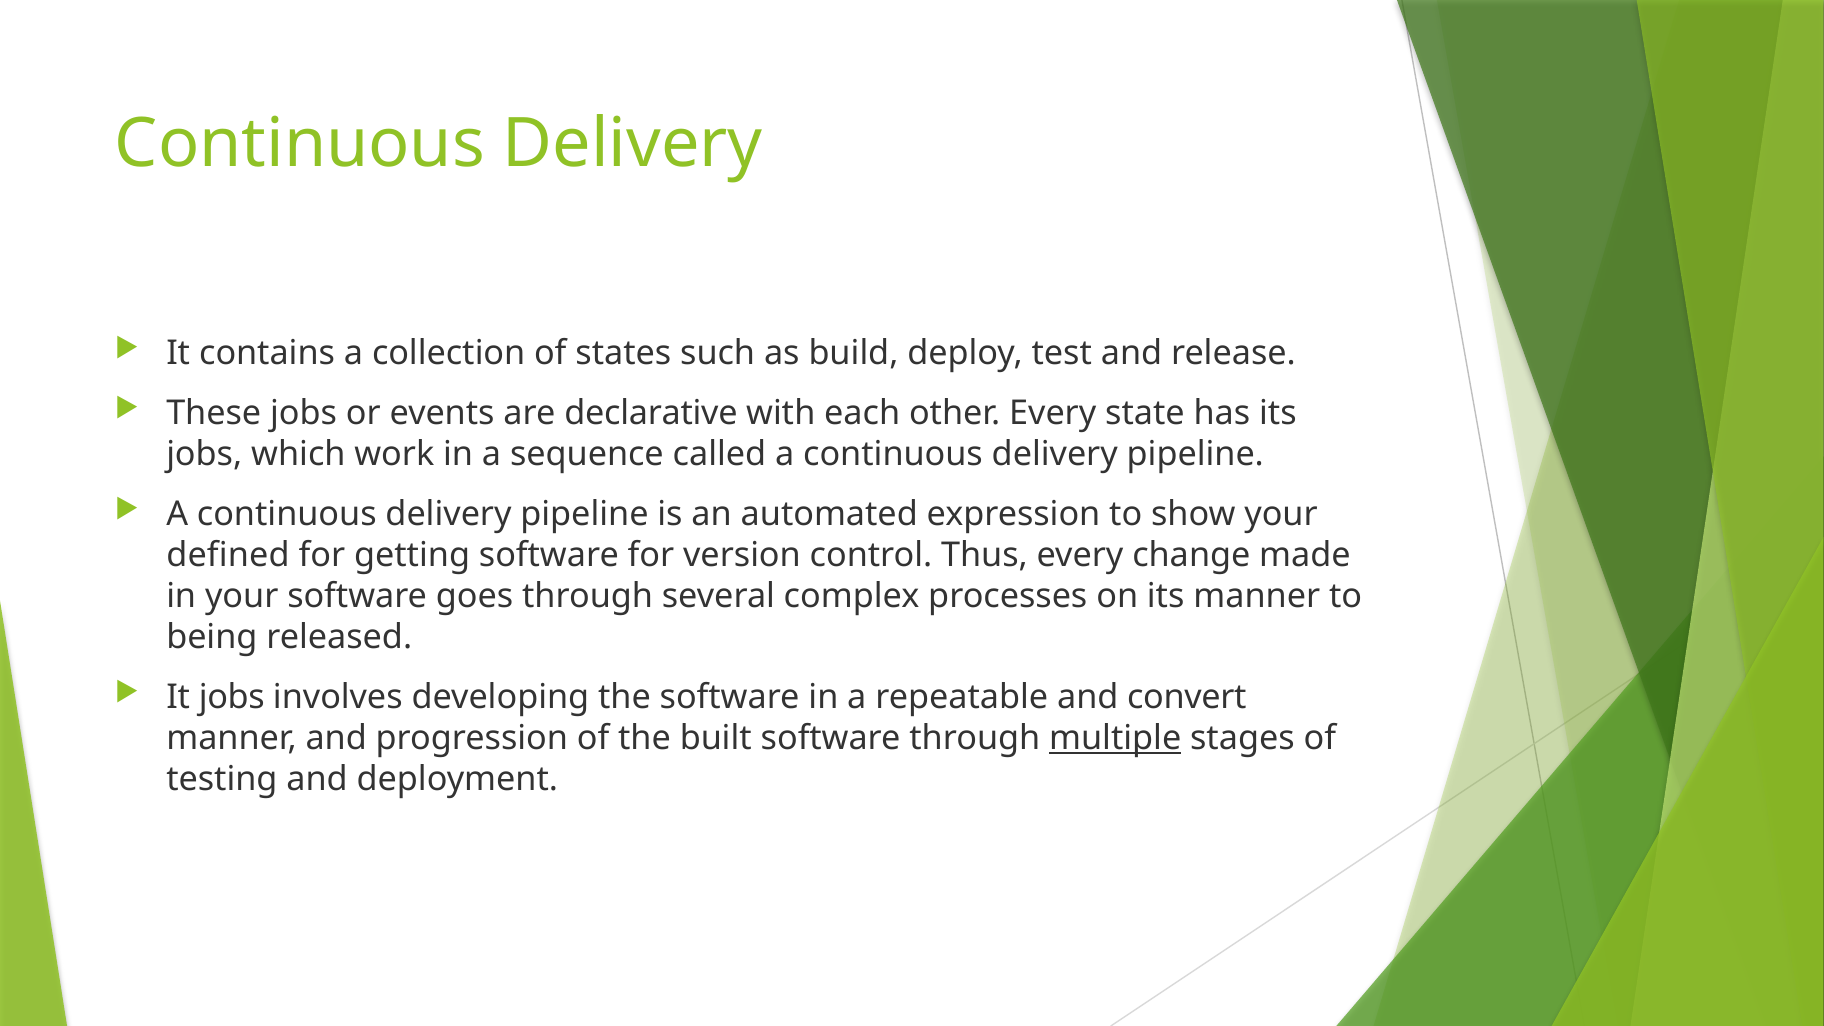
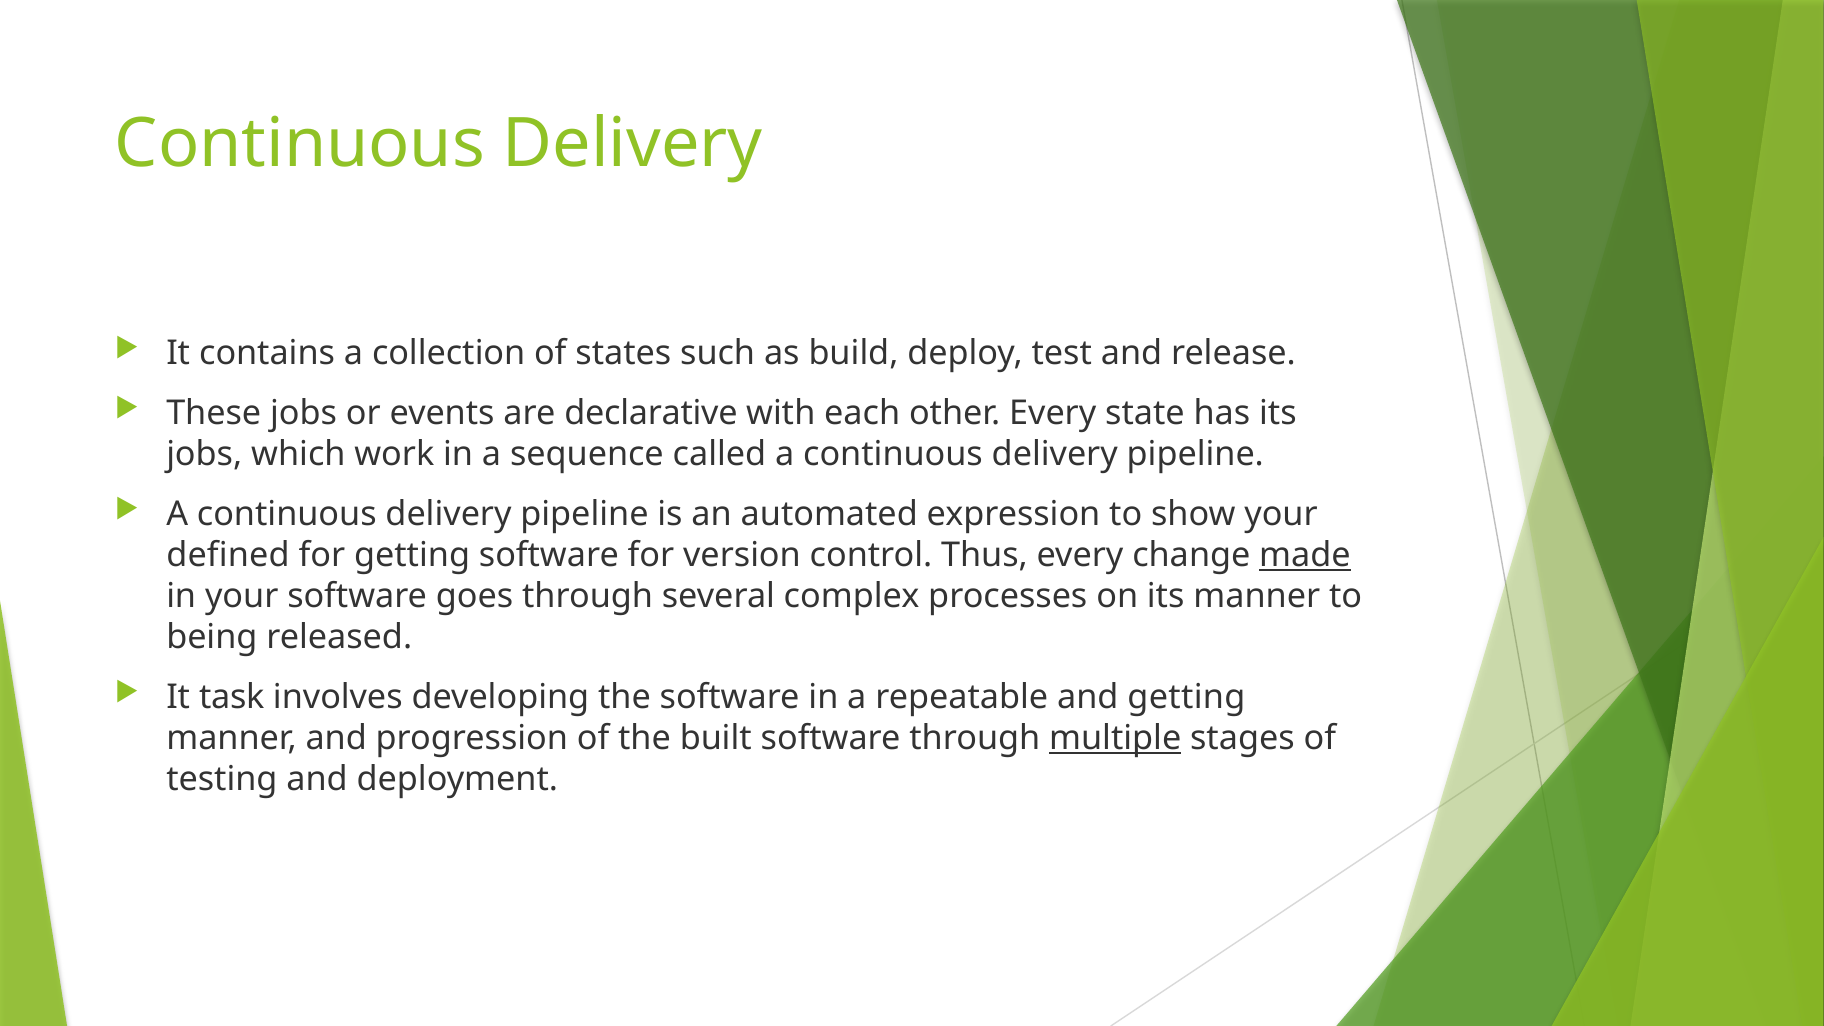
made underline: none -> present (1305, 555)
It jobs: jobs -> task (232, 697)
and convert: convert -> getting (1186, 697)
